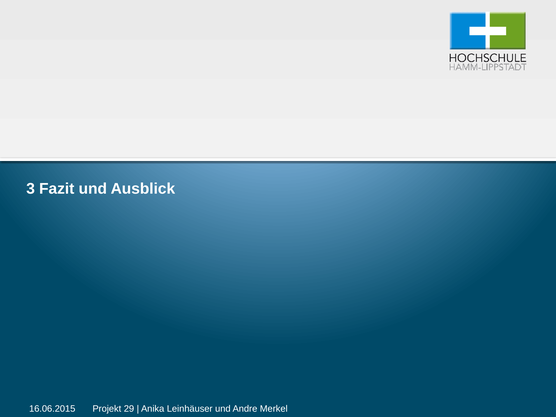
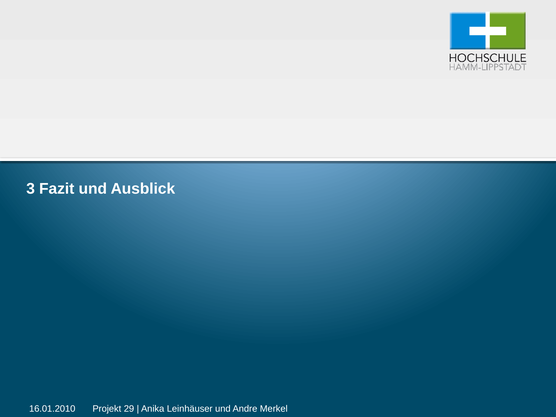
16.06.2015: 16.06.2015 -> 16.01.2010 (52, 409)
